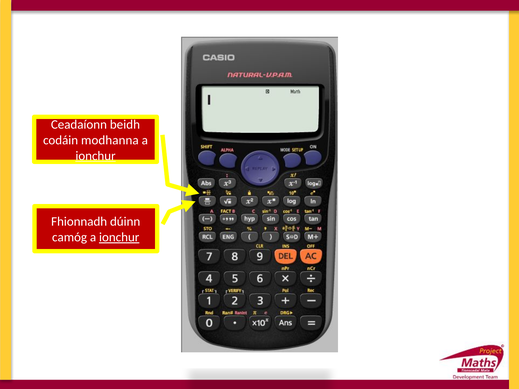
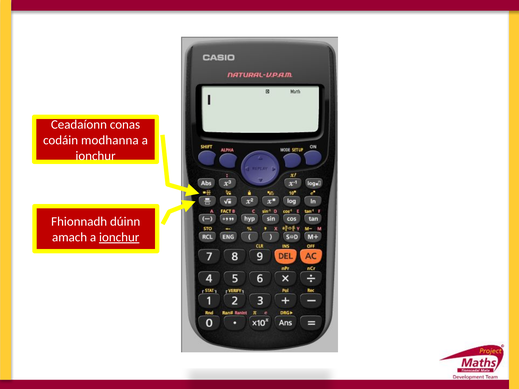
beidh: beidh -> conas (125, 125)
ionchur underline: present -> none (96, 156)
camóg: camóg -> amach (70, 237)
